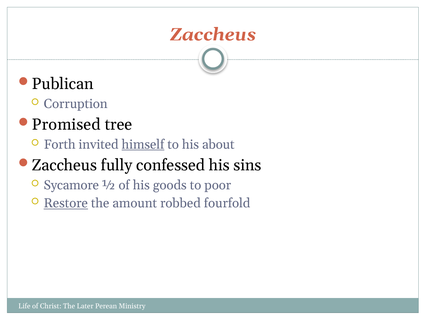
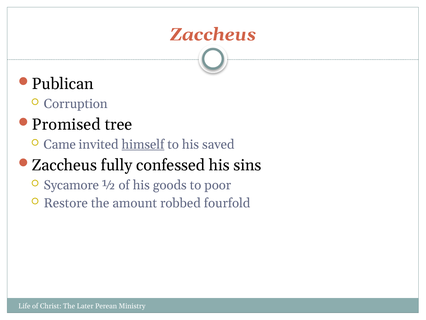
Forth: Forth -> Came (60, 144)
about: about -> saved (218, 144)
Restore underline: present -> none (66, 203)
